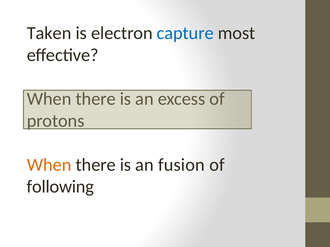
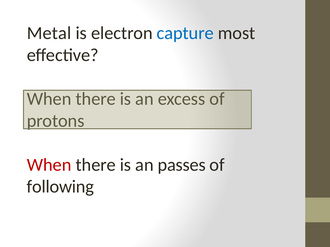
Taken: Taken -> Metal (49, 33)
When colour: orange -> red (49, 165)
fusion: fusion -> passes (182, 165)
